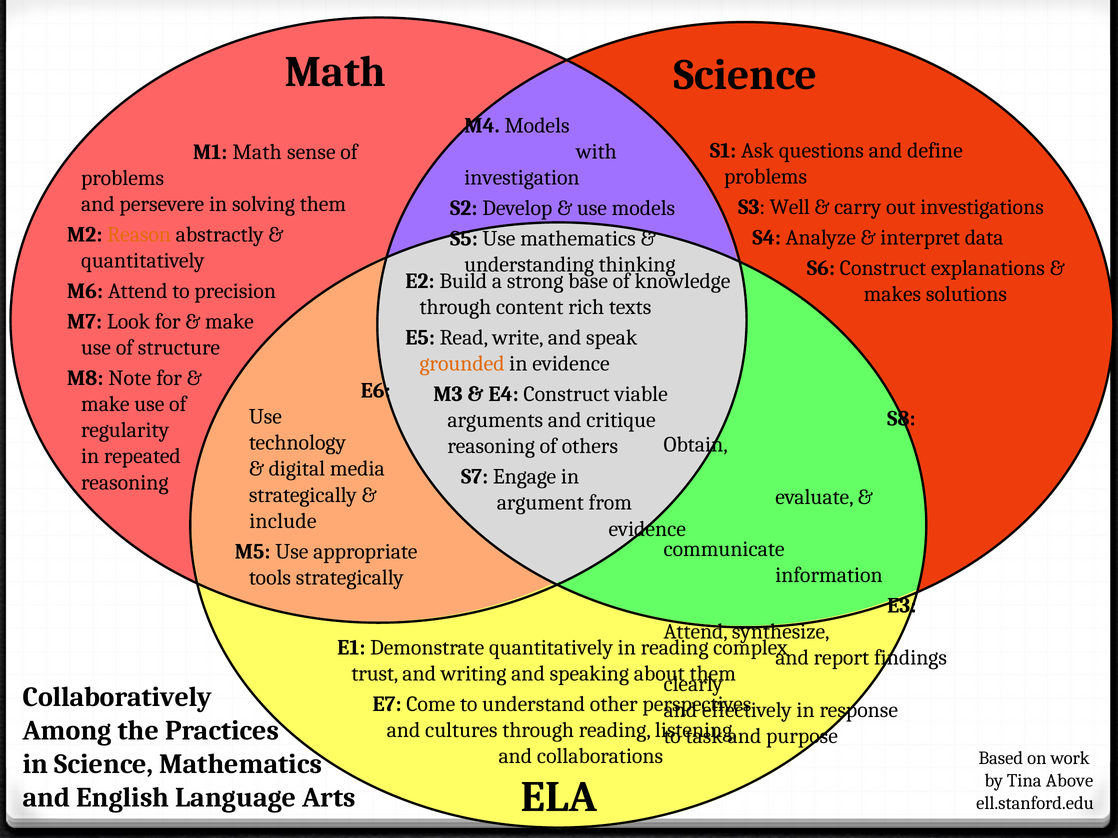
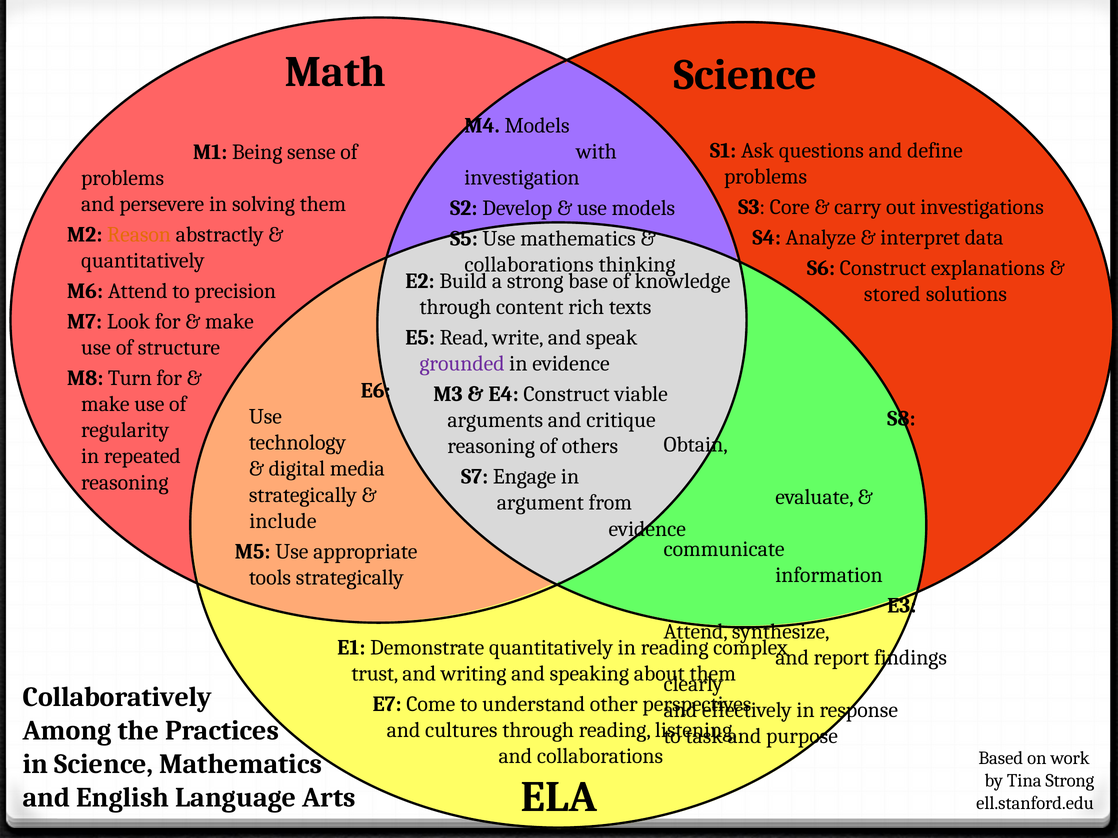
M1 Math: Math -> Being (257, 152)
Well: Well -> Core (790, 207)
understanding: understanding -> collaborations (529, 265)
makes: makes -> stored (892, 294)
grounded colour: orange -> purple (462, 364)
Note: Note -> Turn (130, 378)
Tina Above: Above -> Strong (1070, 781)
